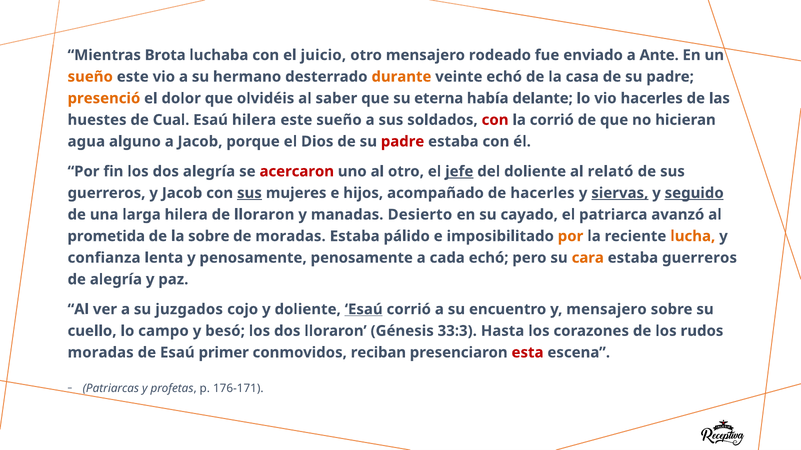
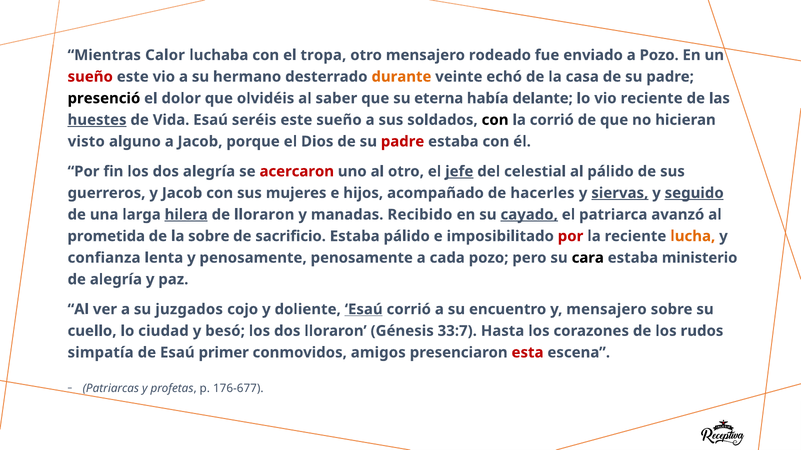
Brota: Brota -> Calor (165, 55)
juicio: juicio -> tropa (323, 55)
a Ante: Ante -> Pozo (659, 55)
sueño colour: orange -> red (90, 77)
presenció colour: orange -> black (104, 98)
vio hacerles: hacerles -> reciente (652, 98)
huestes underline: none -> present (97, 120)
Cual: Cual -> Vida (171, 120)
Esaú hilera: hilera -> seréis (254, 120)
con colour: red -> black (495, 120)
agua: agua -> visto (86, 142)
del doliente: doliente -> celestial (535, 172)
al relató: relató -> pálido (611, 172)
sus underline: present -> none (249, 193)
hilera underline: none -> present (186, 215)
Desierto: Desierto -> Recibido (420, 215)
cayado underline: none -> present (529, 215)
de moradas: moradas -> sacrificio (291, 236)
por colour: orange -> red (571, 236)
cada echó: echó -> pozo (489, 258)
cara colour: orange -> black (588, 258)
estaba guerreros: guerreros -> ministerio (700, 258)
campo: campo -> ciudad (163, 331)
33:3: 33:3 -> 33:7 (457, 331)
moradas: moradas -> simpatía (101, 353)
reciban: reciban -> amigos (378, 353)
176-171: 176-171 -> 176-677 (238, 389)
